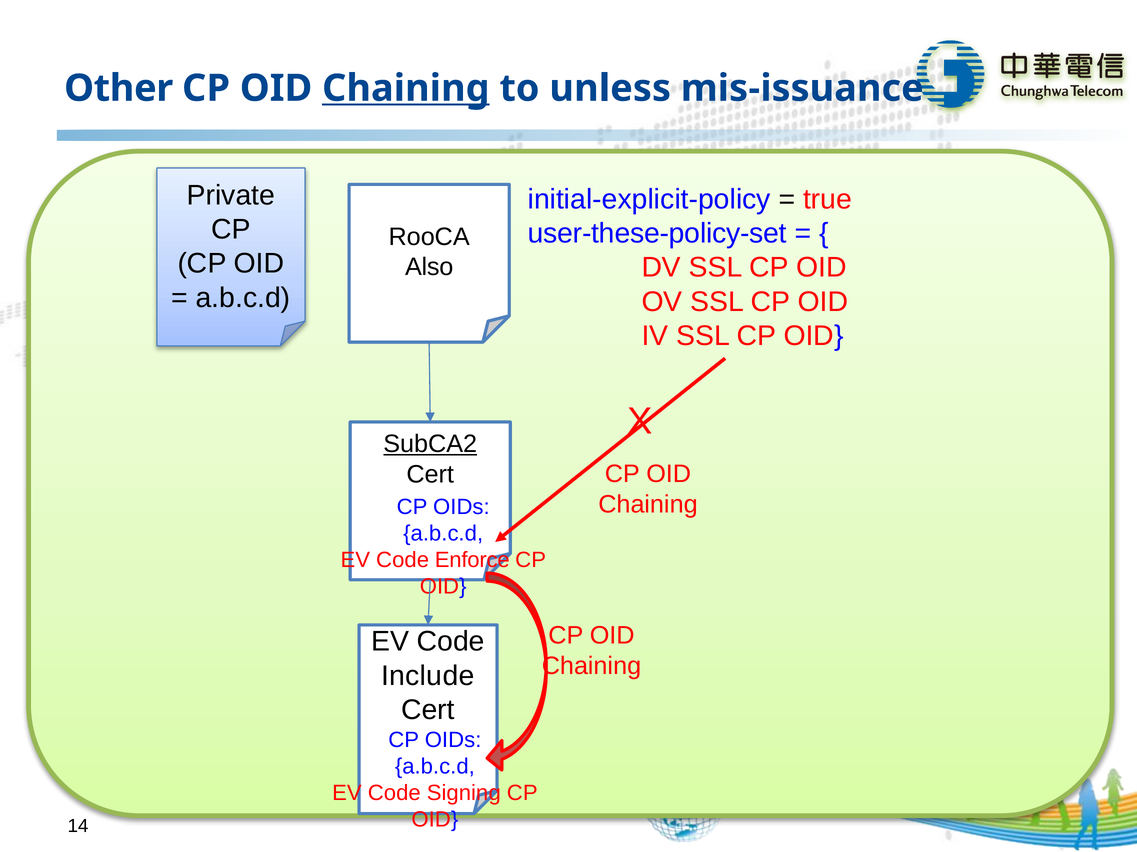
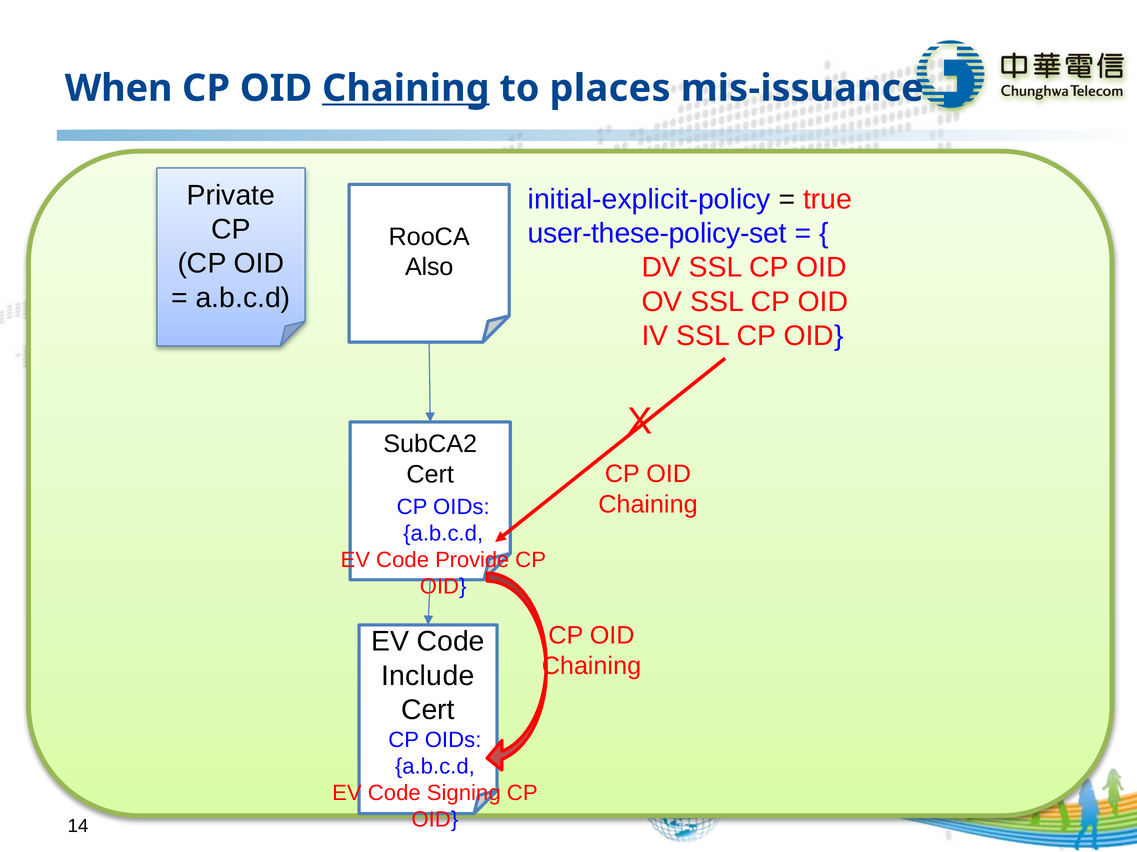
Other: Other -> When (119, 88)
unless: unless -> places (610, 88)
SubCA2 underline: present -> none (430, 444)
Enforce: Enforce -> Provide (472, 561)
